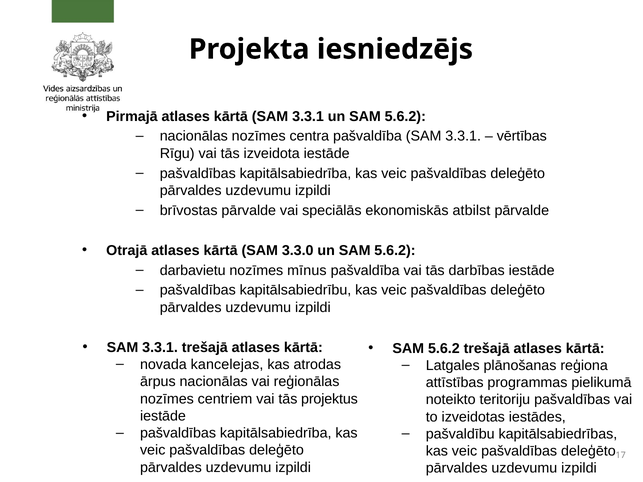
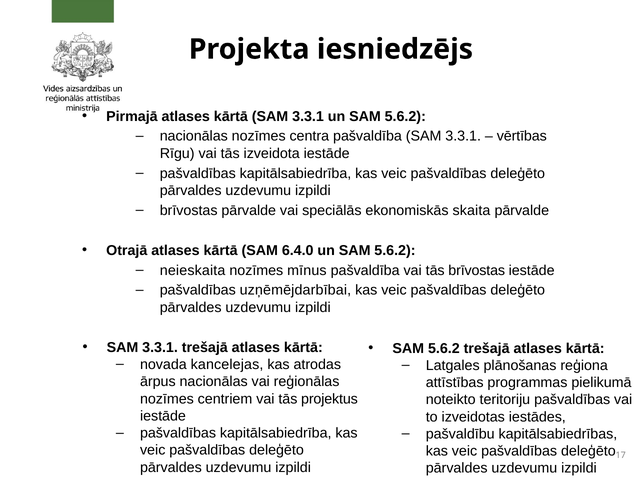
atbilst: atbilst -> skaita (471, 211)
3.3.0: 3.3.0 -> 6.4.0 (298, 250)
darbavietu: darbavietu -> neieskaita (193, 270)
tās darbības: darbības -> brīvostas (477, 270)
kapitālsabiedrību: kapitālsabiedrību -> uzņēmējdarbībai (295, 290)
